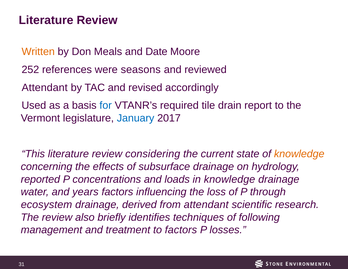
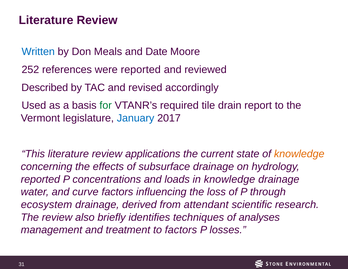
Written colour: orange -> blue (38, 52)
were seasons: seasons -> reported (141, 70)
Attendant: Attendant -> Described (45, 88)
for colour: blue -> green (106, 105)
considering: considering -> applications (153, 154)
years: years -> curve (85, 192)
following: following -> analyses (259, 217)
